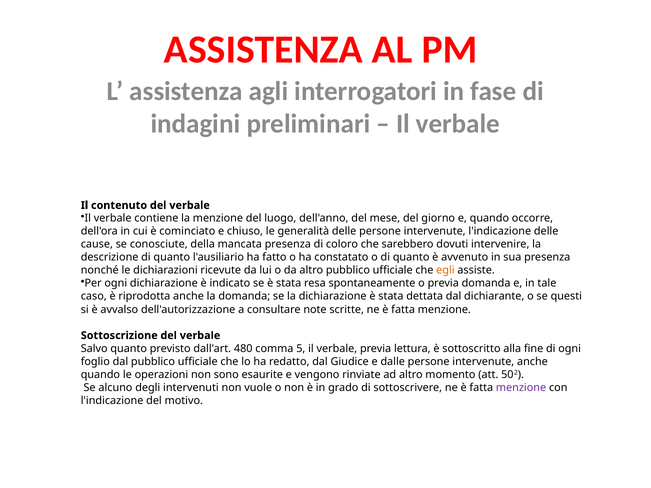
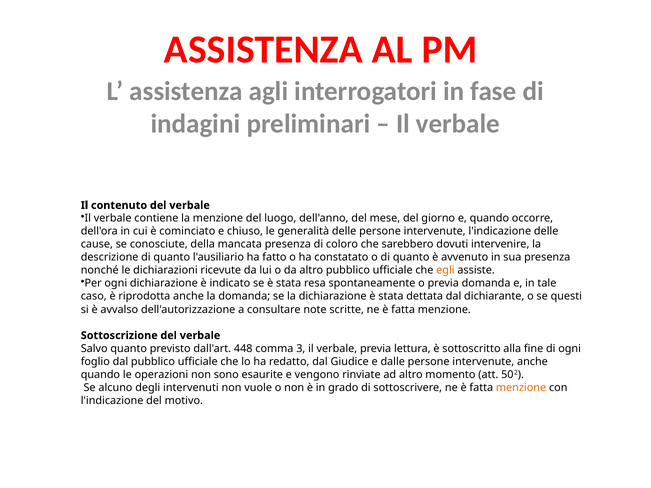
480: 480 -> 448 (243, 349)
5: 5 -> 3 (301, 349)
menzione colour: purple -> orange (521, 388)
